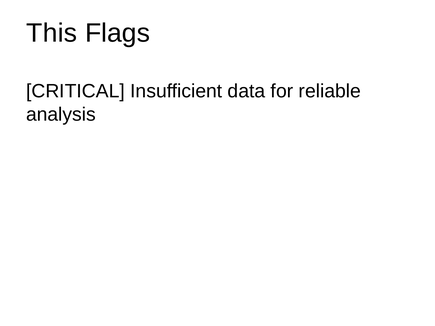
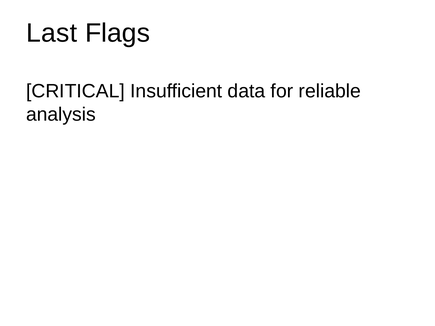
This: This -> Last (52, 33)
